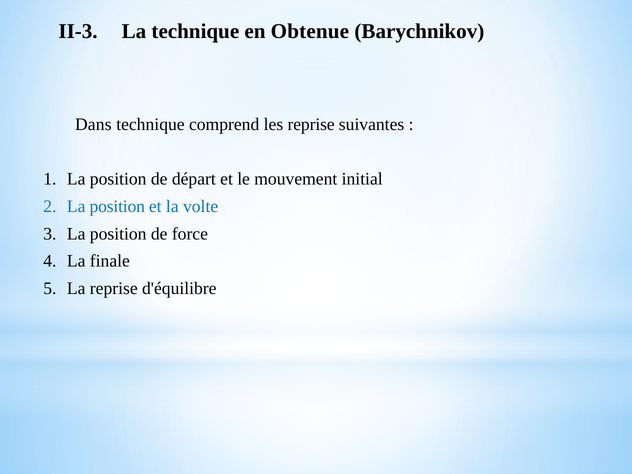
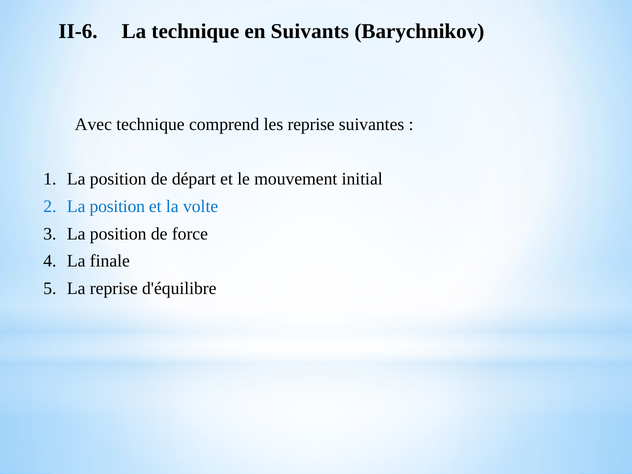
II-3: II-3 -> II-6 (78, 31)
Obtenue: Obtenue -> Suivants (310, 31)
Dans: Dans -> Avec (93, 124)
